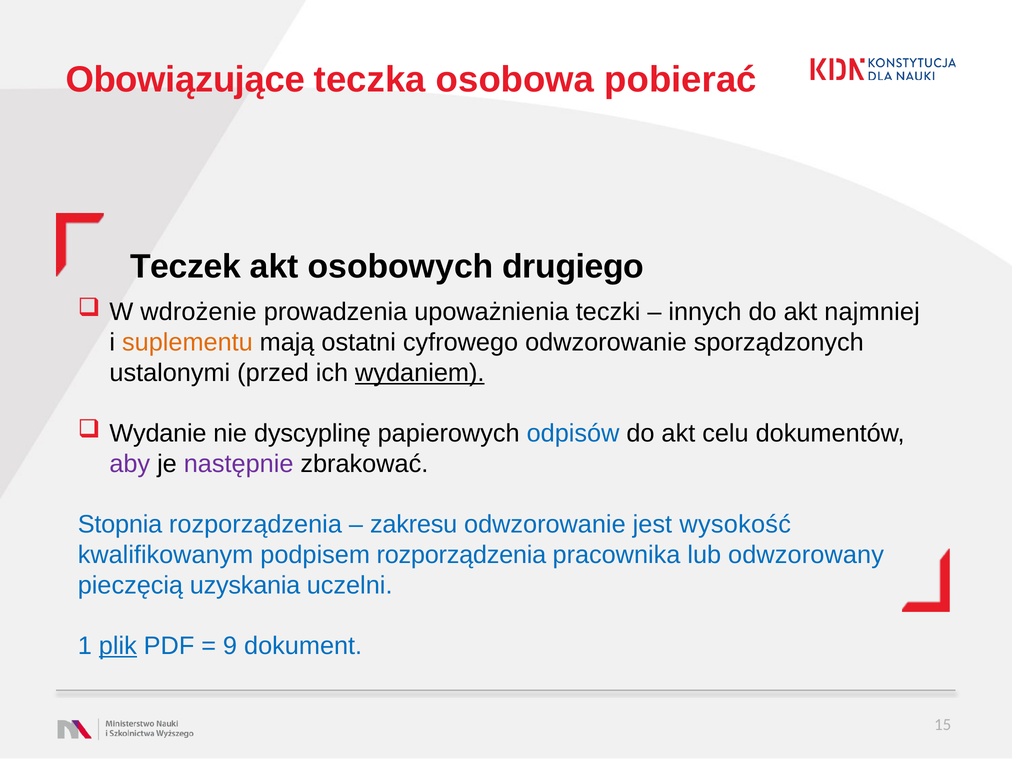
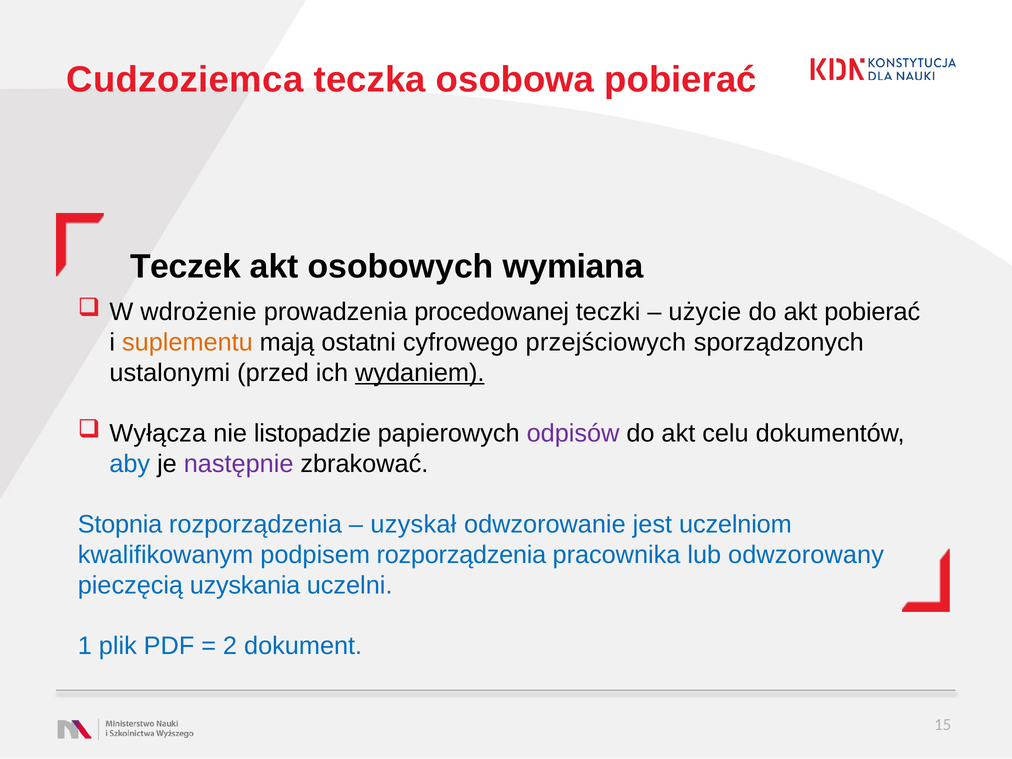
Obowiązujące: Obowiązujące -> Cudzoziemca (185, 80)
drugiego: drugiego -> wymiana (573, 266)
upoważnienia: upoważnienia -> procedowanej (492, 312)
innych: innych -> użycie (705, 312)
akt najmniej: najmniej -> pobierać (872, 312)
cyfrowego odwzorowanie: odwzorowanie -> przejściowych (606, 342)
Wydanie: Wydanie -> Wyłącza (158, 434)
dyscyplinę: dyscyplinę -> listopadzie (312, 434)
odpisów colour: blue -> purple (573, 434)
aby colour: purple -> blue (130, 464)
zakresu: zakresu -> uzyskał (413, 525)
wysokość: wysokość -> uczelniom (735, 525)
plik underline: present -> none (118, 646)
9: 9 -> 2 (230, 646)
